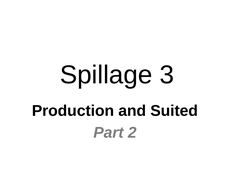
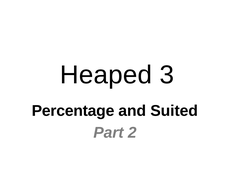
Spillage: Spillage -> Heaped (106, 75)
Production: Production -> Percentage (73, 111)
